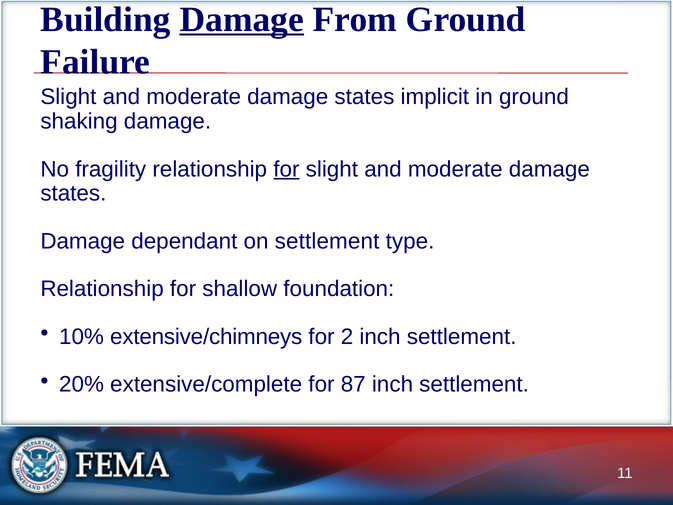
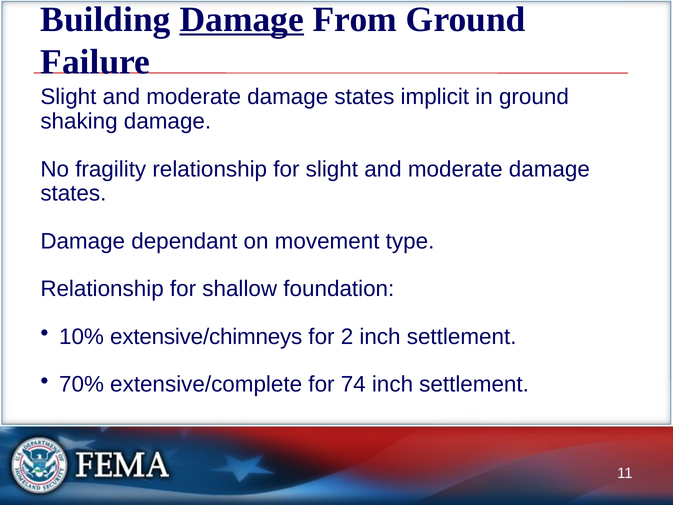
for underline: present -> none (286, 169)
on settlement: settlement -> movement (327, 241)
20%: 20% -> 70% (82, 384)
87: 87 -> 74 (353, 384)
